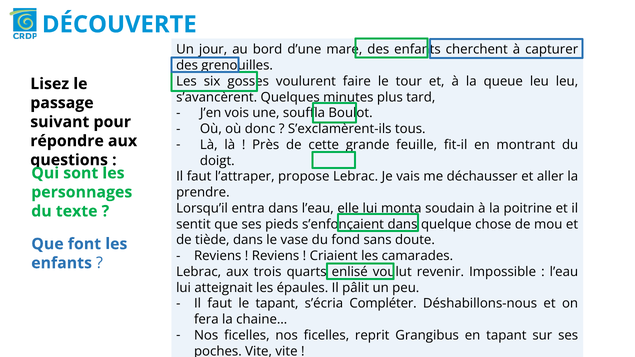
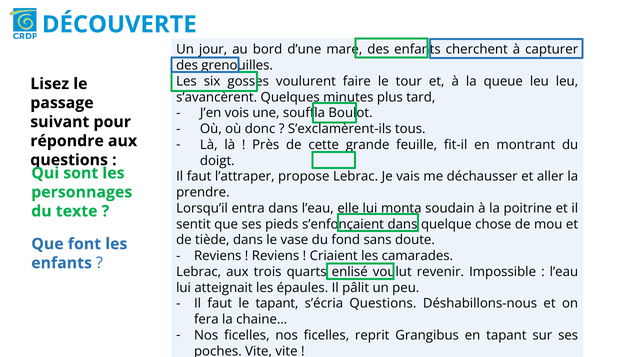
s’écria Compléter: Compléter -> Questions (383, 304)
